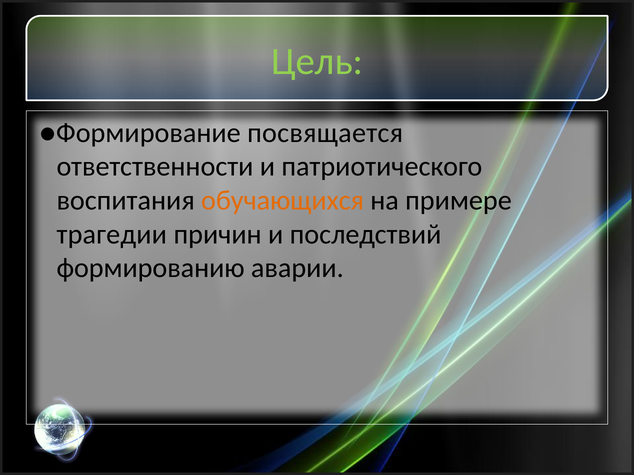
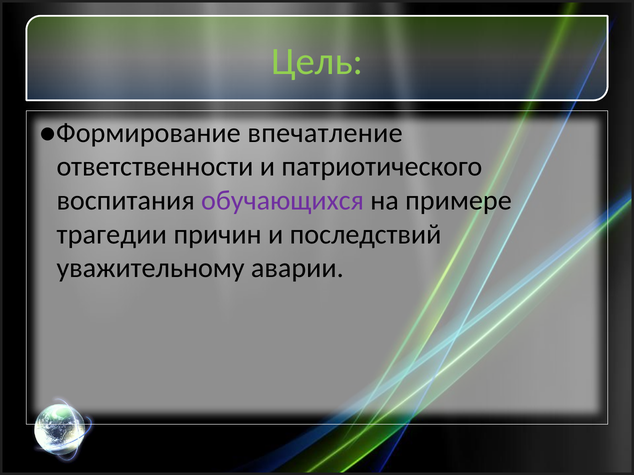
посвящается: посвящается -> впечатление (325, 133)
обучающихся colour: orange -> purple (283, 201)
формированию: формированию -> уважительному (151, 268)
